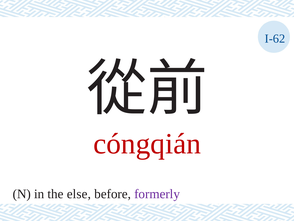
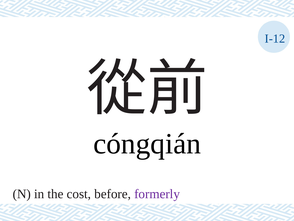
I-62: I-62 -> I-12 (275, 39)
cóngqián colour: red -> black (147, 143)
else: else -> cost (79, 193)
